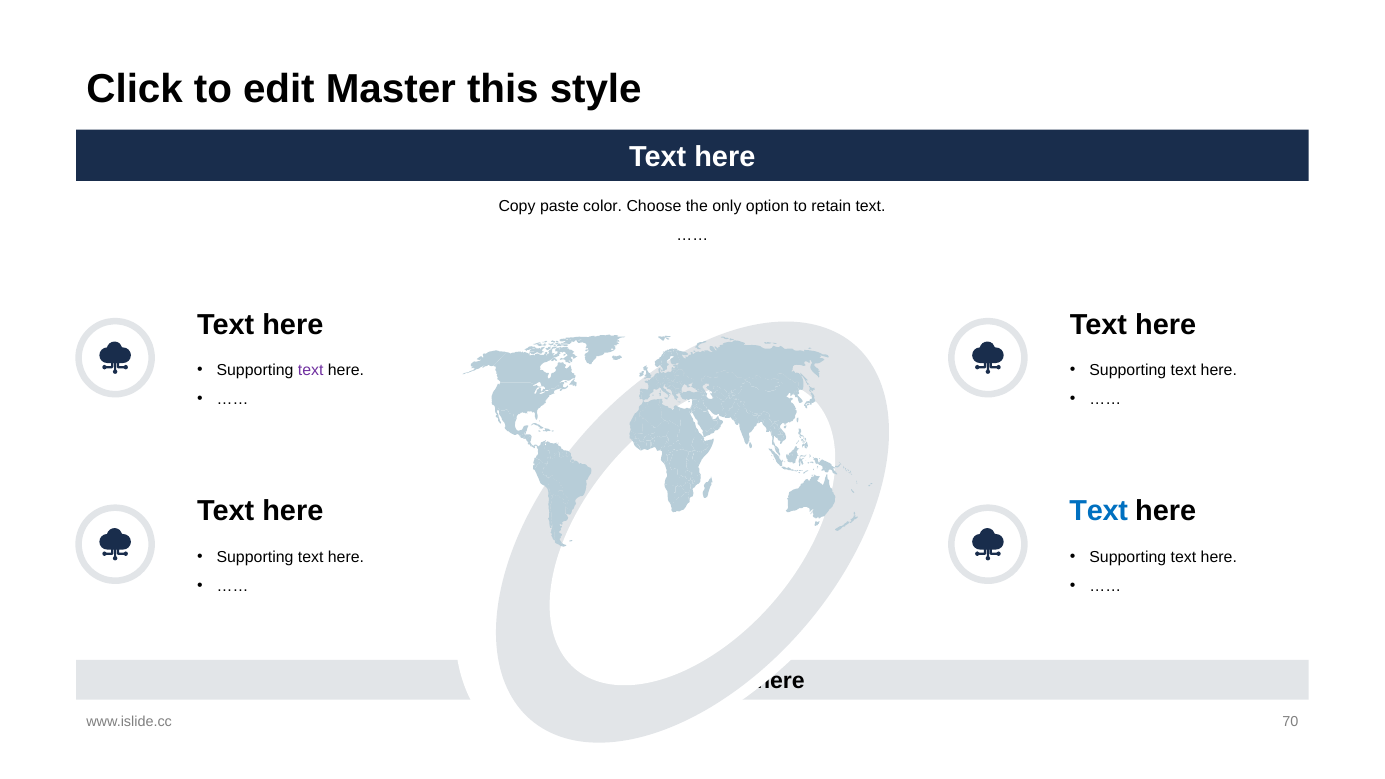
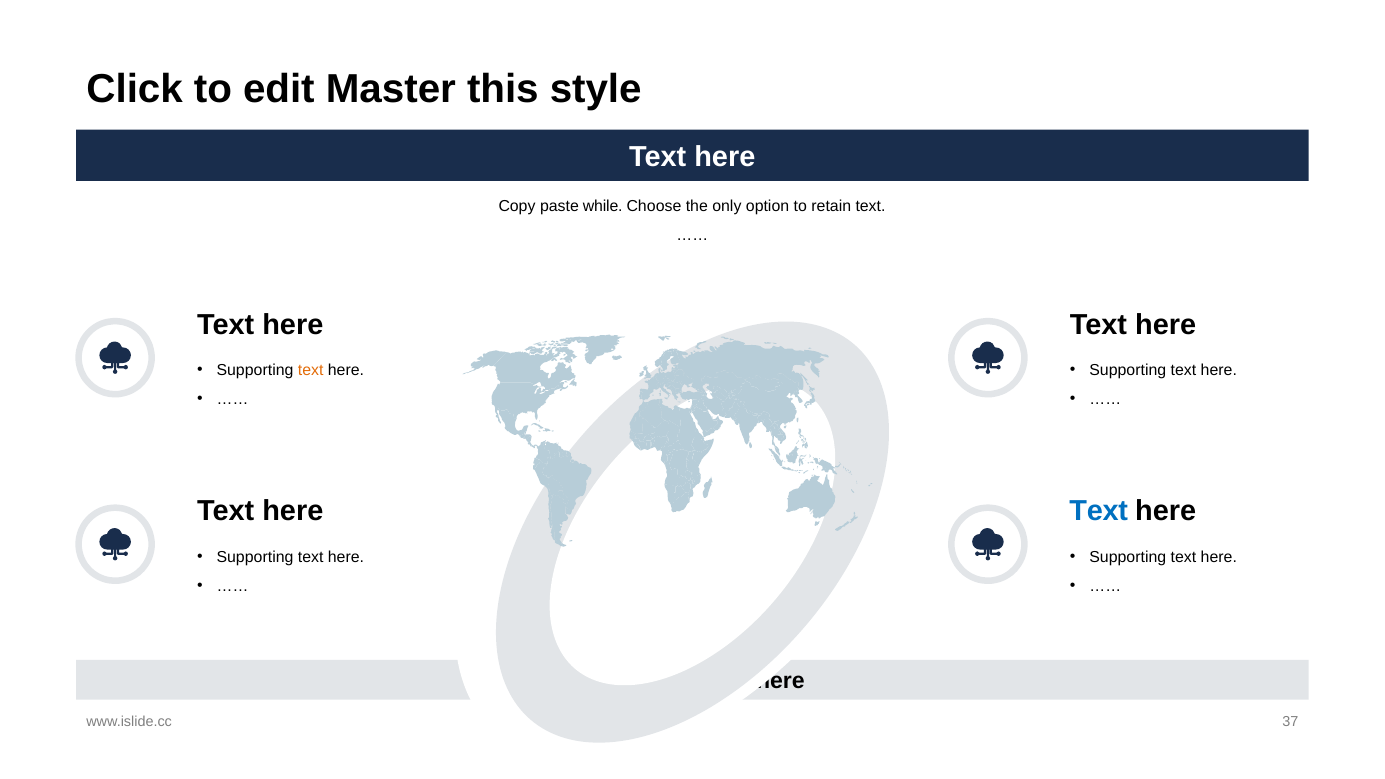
color: color -> while (603, 206)
text colour: purple -> orange (311, 371)
70: 70 -> 37 (1290, 722)
